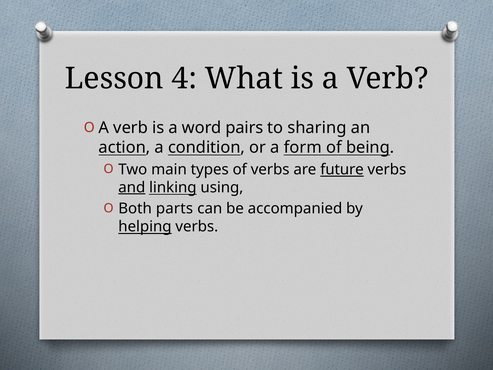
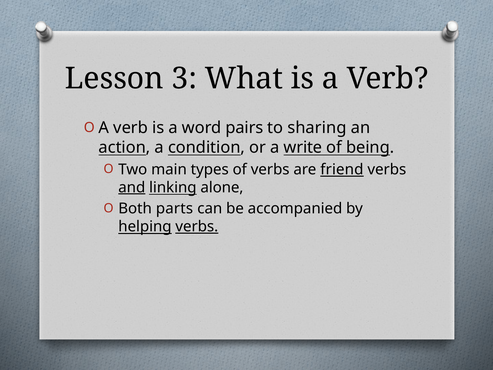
4: 4 -> 3 (184, 79)
form: form -> write (303, 147)
future: future -> friend (342, 169)
using: using -> alone (222, 187)
verbs underline: none -> present (197, 226)
